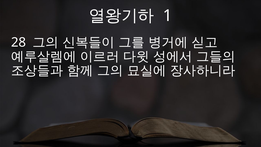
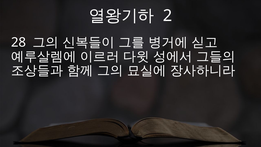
1: 1 -> 2 (168, 16)
